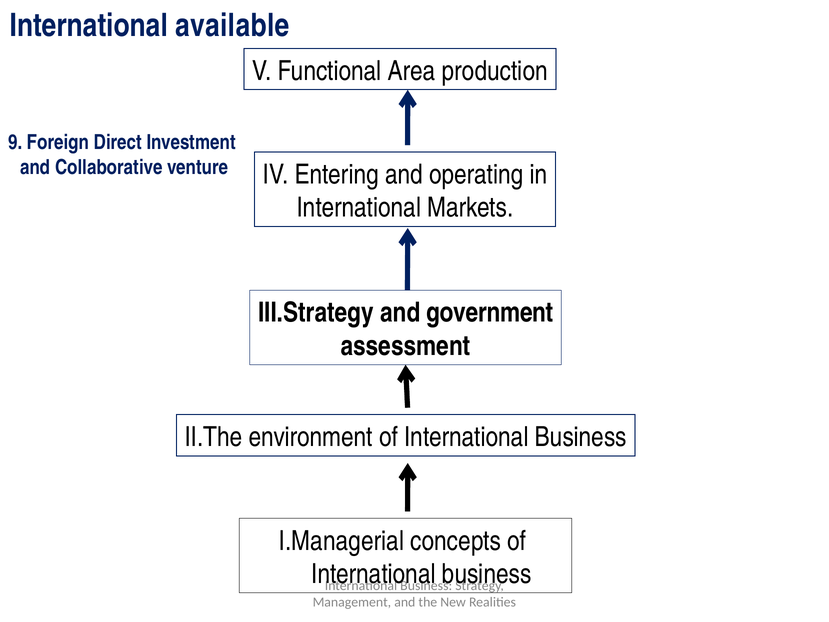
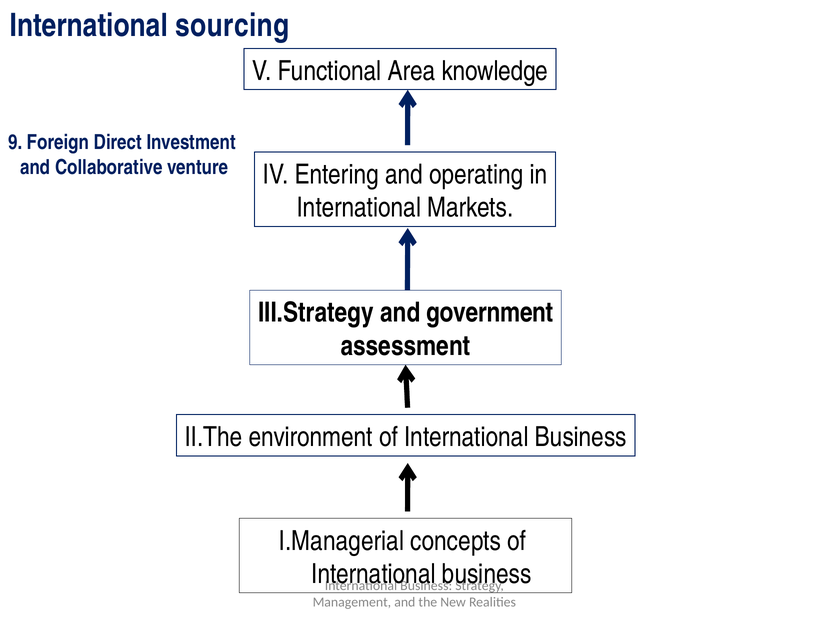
available: available -> sourcing (232, 26)
production: production -> knowledge (495, 71)
